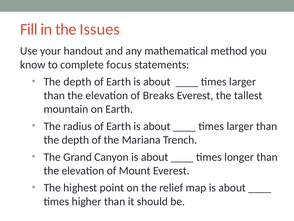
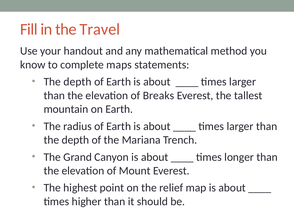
Issues: Issues -> Travel (100, 29)
focus: focus -> maps (119, 65)
